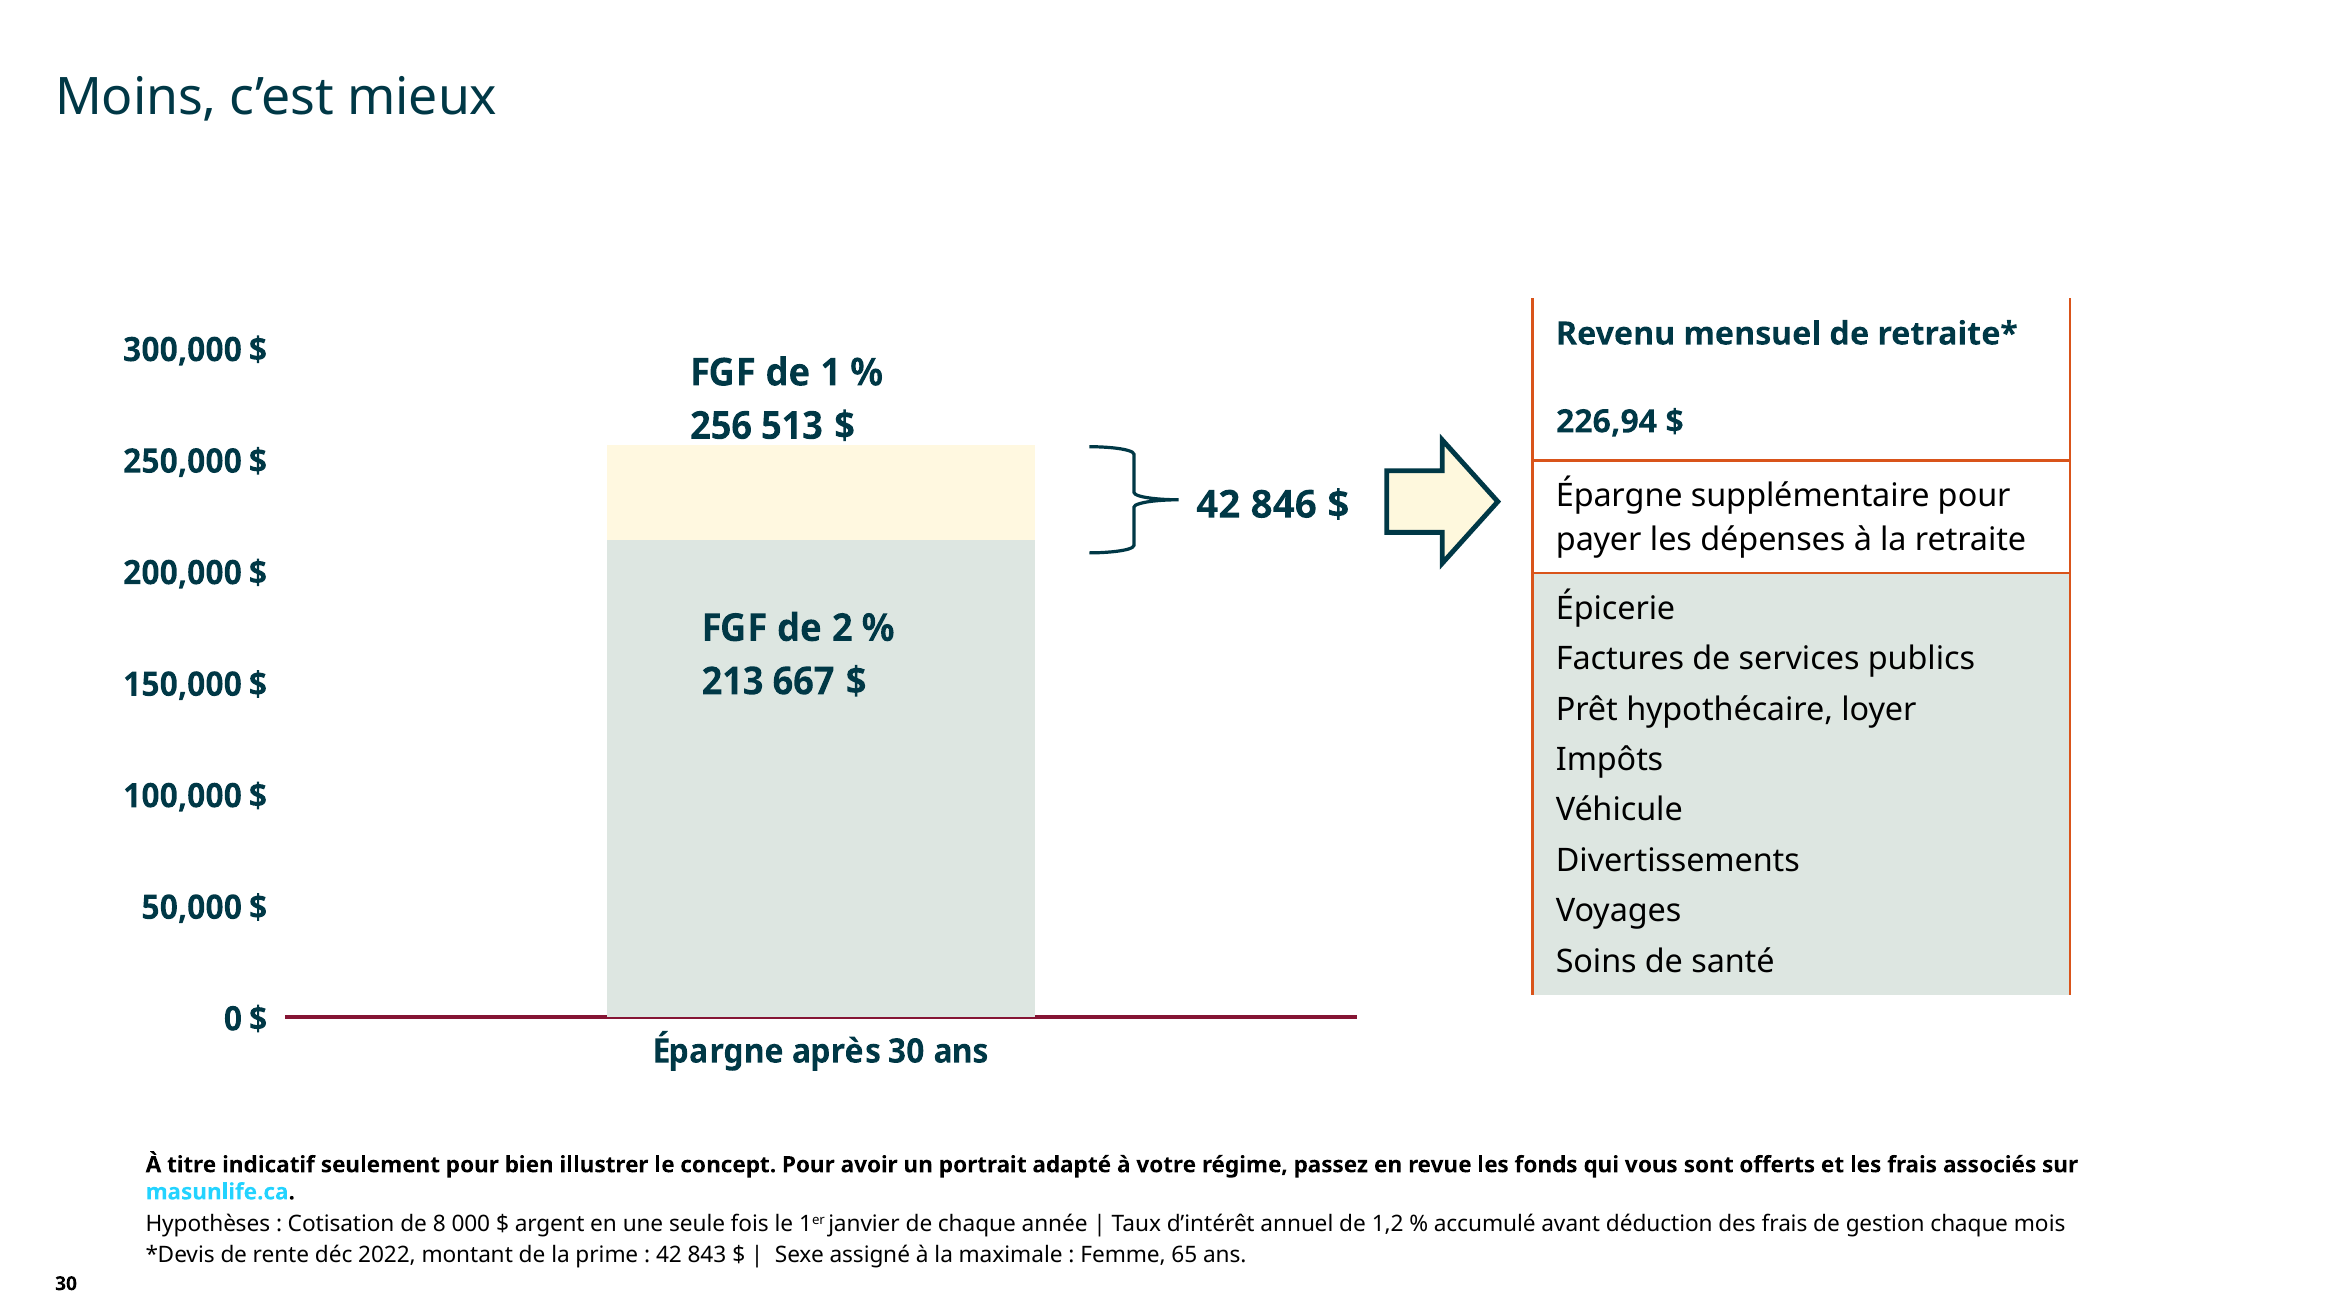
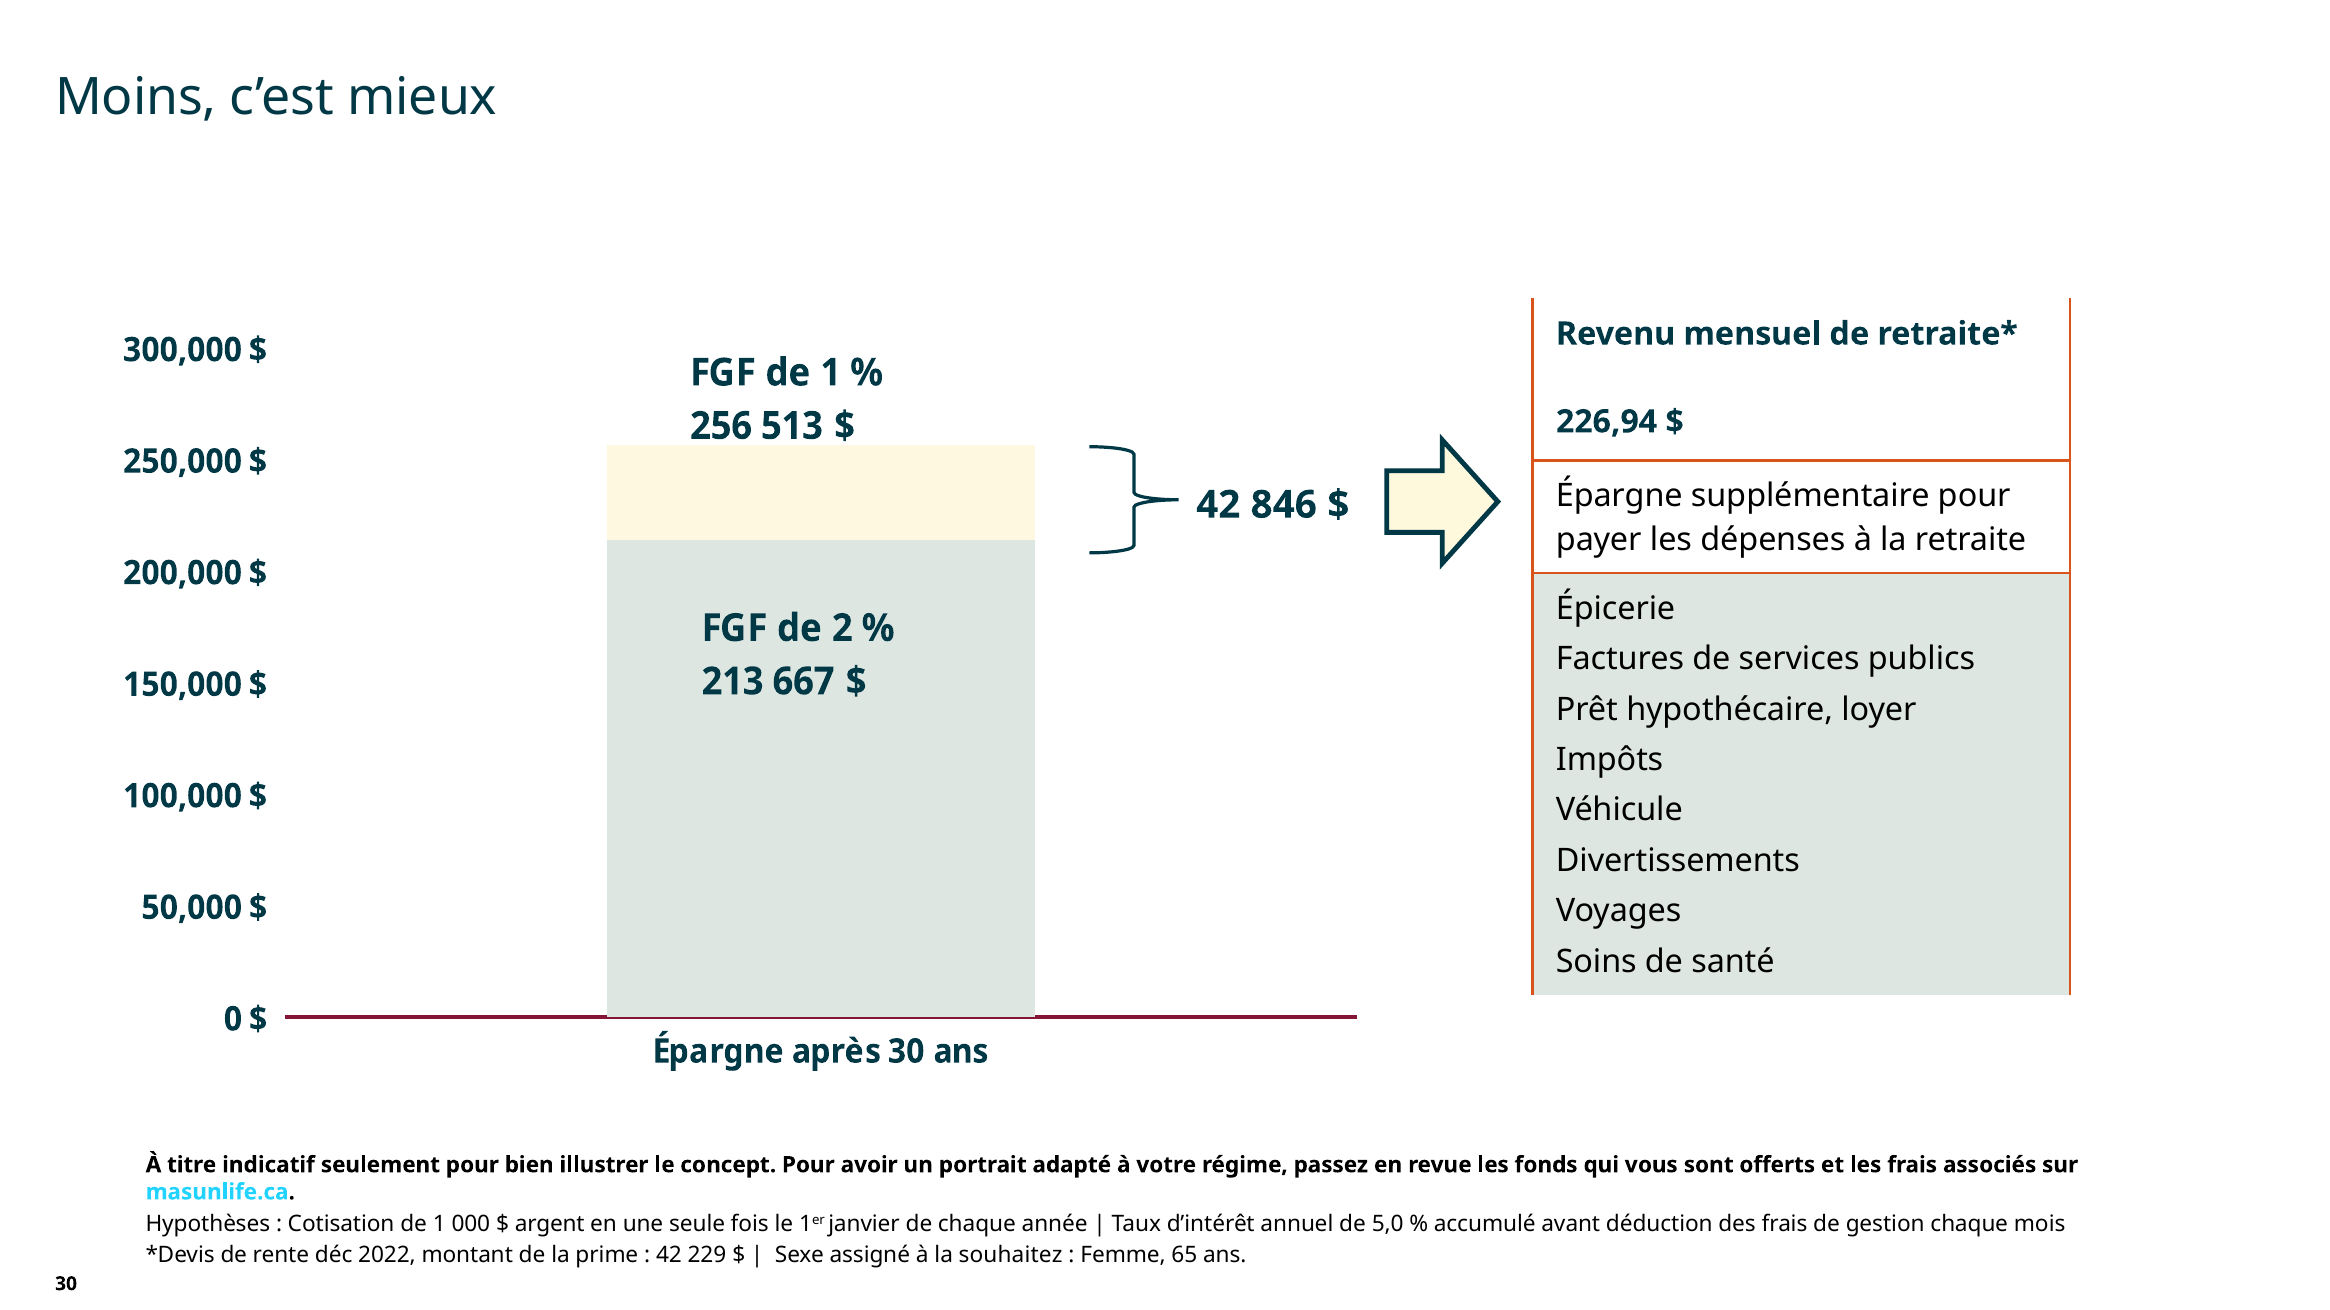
Cotisation de 8: 8 -> 1 (439, 1224)
1,2: 1,2 -> 5,0 (1388, 1224)
843: 843 -> 229 (707, 1256)
maximale: maximale -> souhaitez (1011, 1256)
